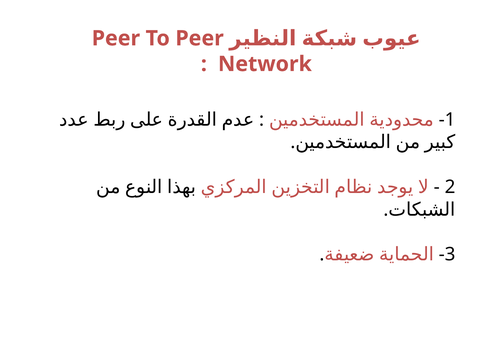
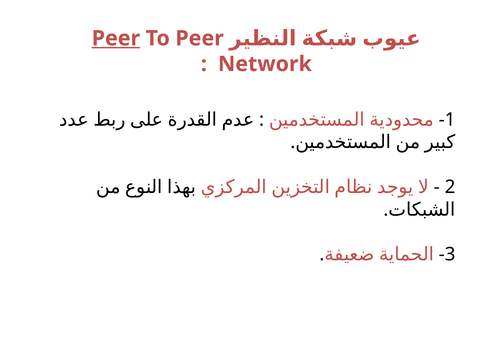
Peer underline: none -> present (116, 38)
